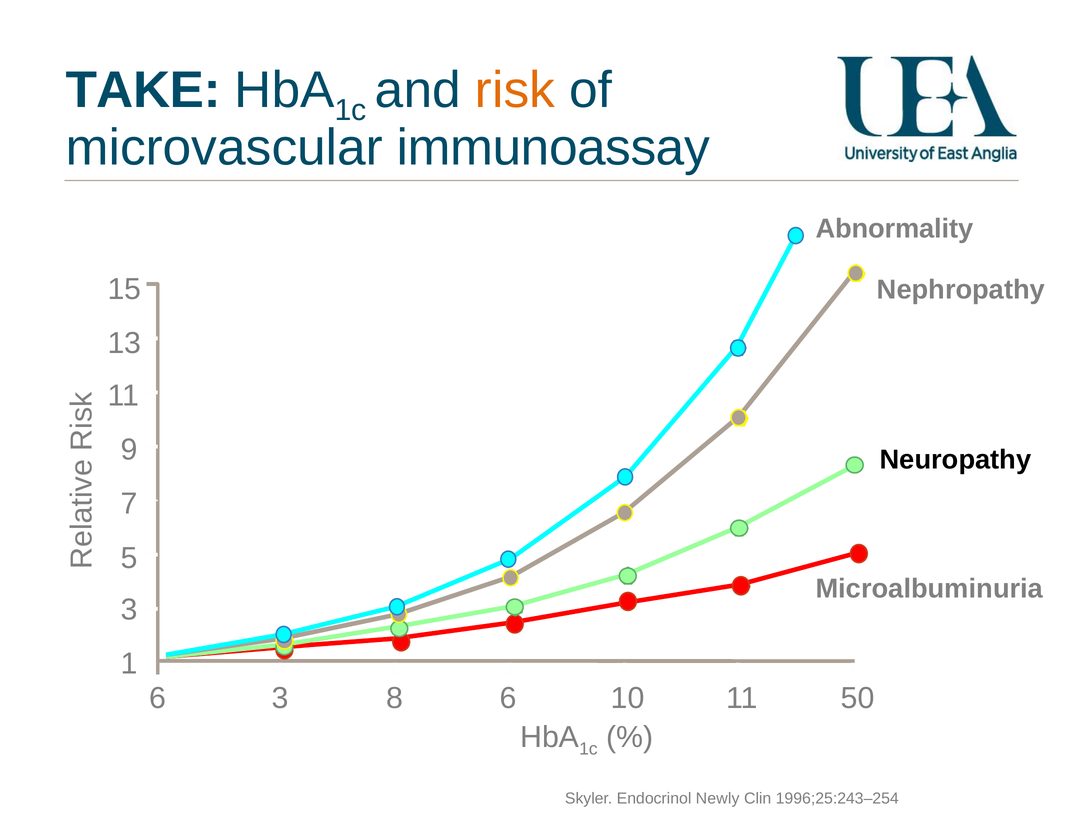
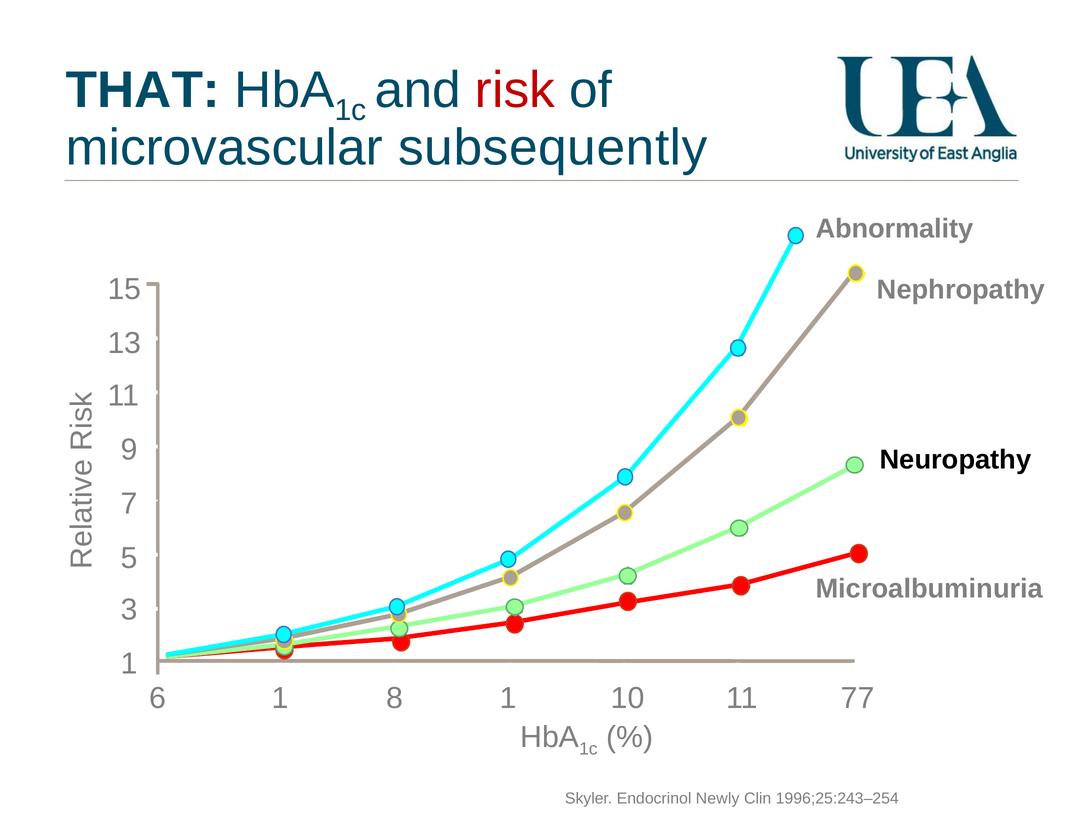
TAKE: TAKE -> THAT (143, 90)
risk colour: orange -> red (515, 90)
immunoassay: immunoassay -> subsequently (553, 148)
6 3: 3 -> 1 (280, 698)
8 6: 6 -> 1 (508, 698)
50: 50 -> 77 (858, 698)
